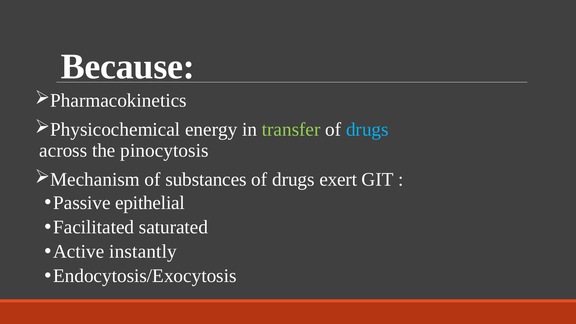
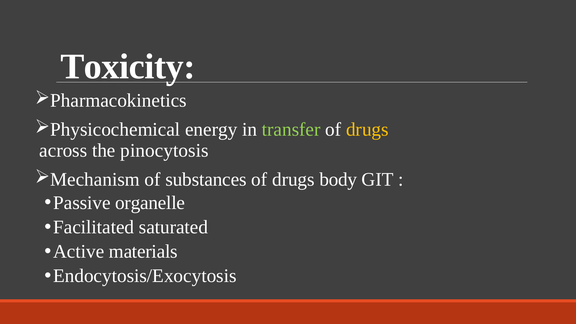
Because: Because -> Toxicity (128, 67)
drugs colour: light blue -> yellow (367, 130)
exert: exert -> body (338, 180)
epithelial: epithelial -> organelle (150, 203)
instantly: instantly -> materials (143, 251)
